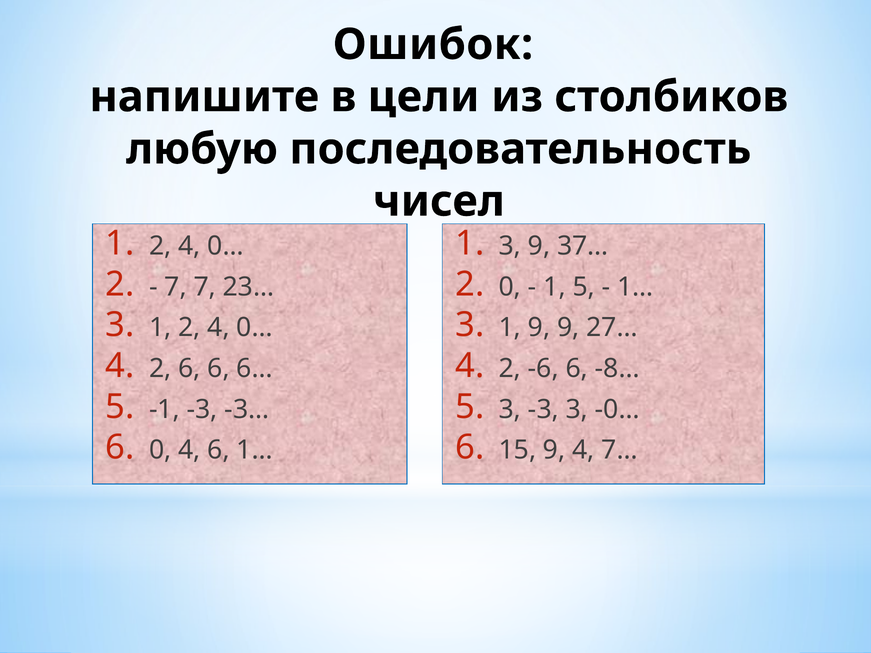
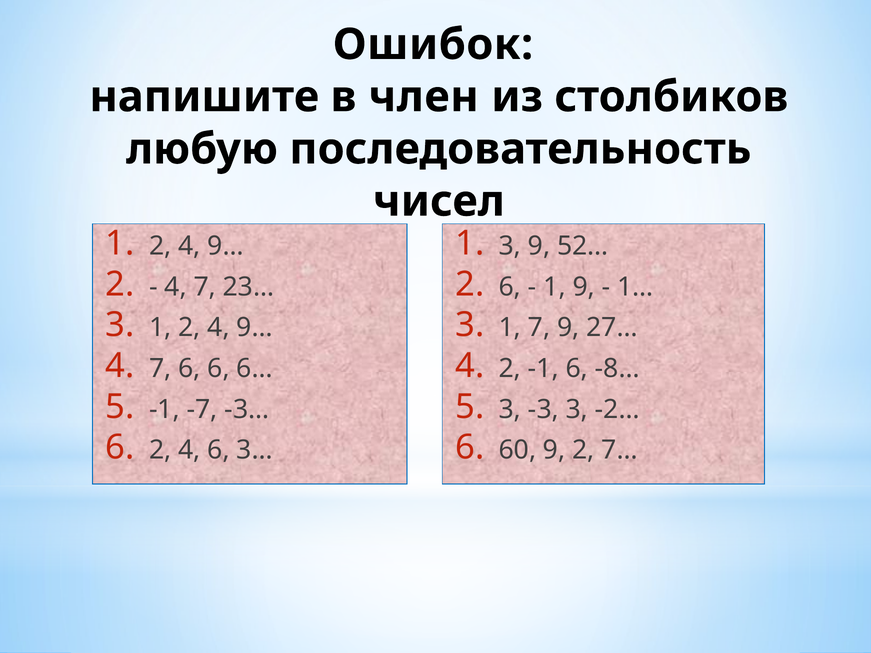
цели: цели -> член (424, 97)
0…: 0… -> 9… (225, 246)
37…: 37… -> 52… (583, 246)
7: 7 -> 4 (176, 287)
2 0: 0 -> 6 (510, 287)
1 5: 5 -> 9 (584, 287)
0…: 0… -> 9… (255, 328)
1 9: 9 -> 7 (539, 328)
2: 2 -> 7 (160, 369)
2 -6: -6 -> -1 (543, 369)
-1 -3: -3 -> -7 (202, 409)
-0…: -0… -> -2… (617, 409)
6 0: 0 -> 2 (160, 450)
6 1…: 1… -> 3… (255, 450)
15: 15 -> 60 (518, 450)
9 4: 4 -> 2 (583, 450)
